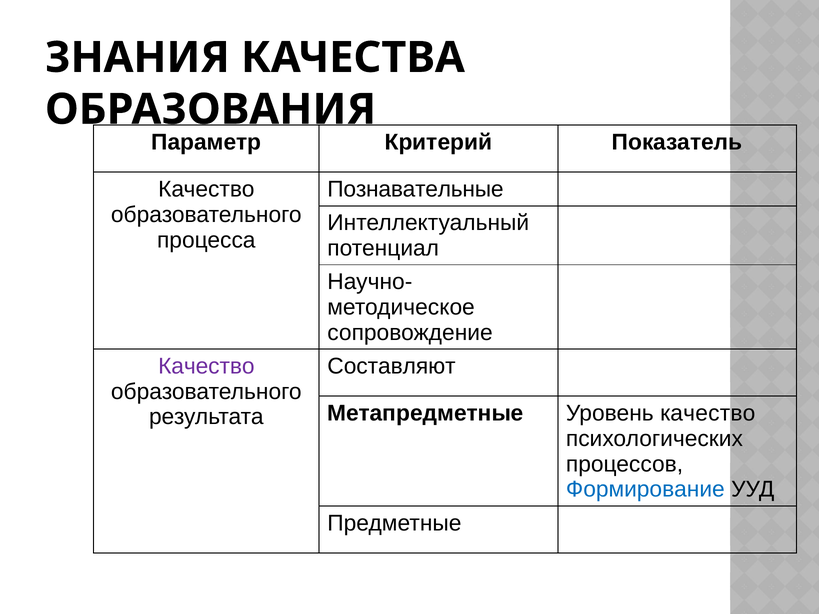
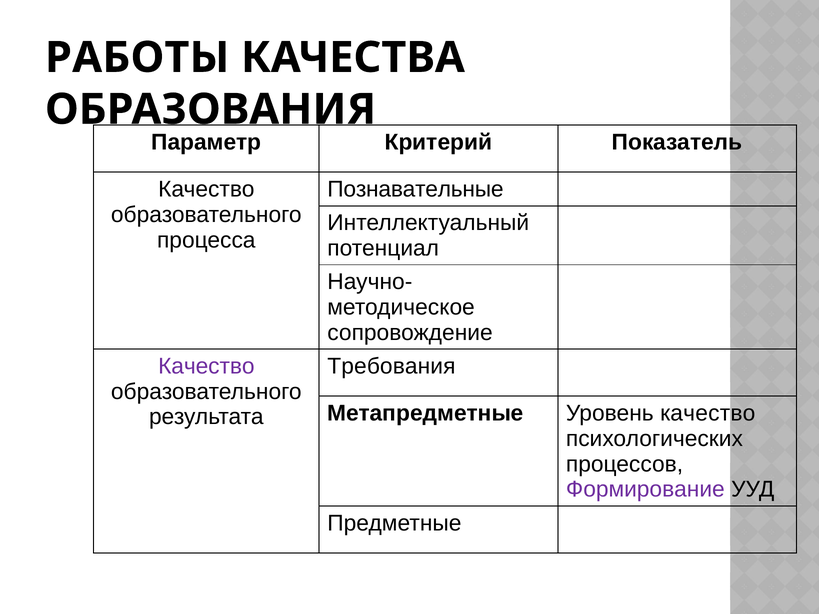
ЗНАНИЯ: ЗНАНИЯ -> РАБОТЫ (137, 58)
Составляют: Составляют -> Требования (391, 366)
Формирование colour: blue -> purple (645, 490)
